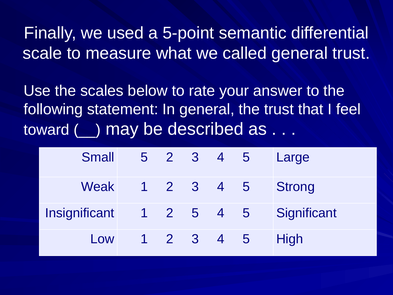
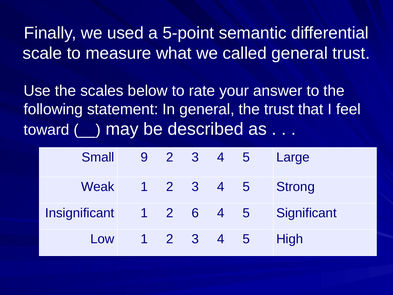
Small 5: 5 -> 9 (144, 157)
2 5: 5 -> 6 (195, 213)
